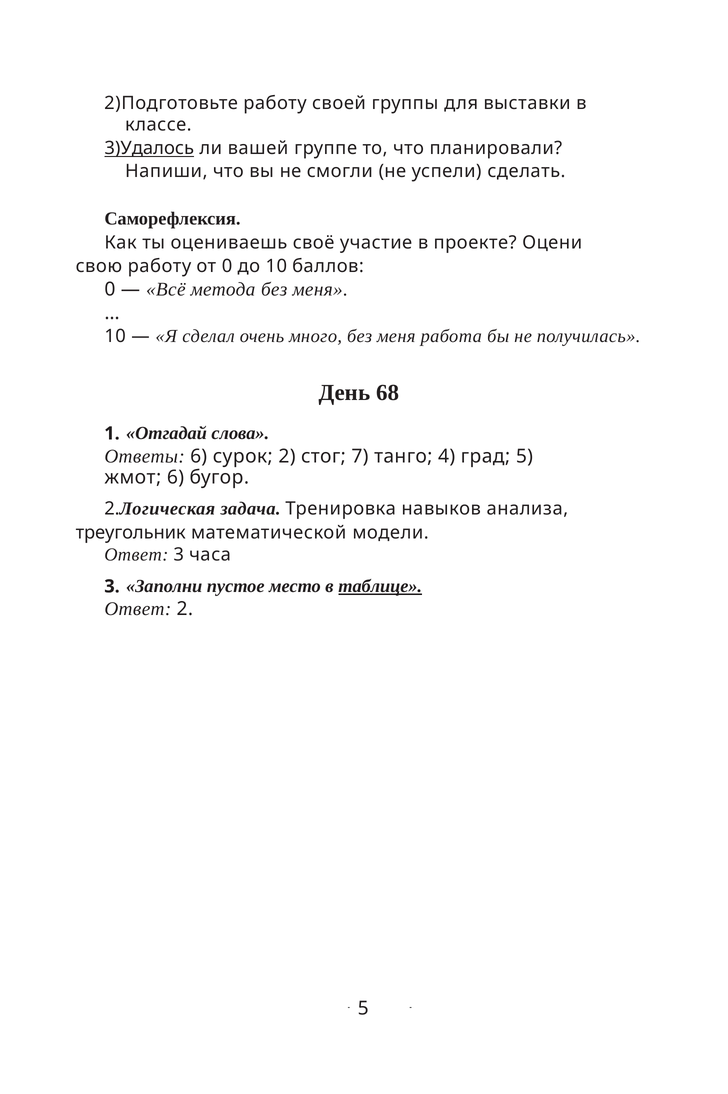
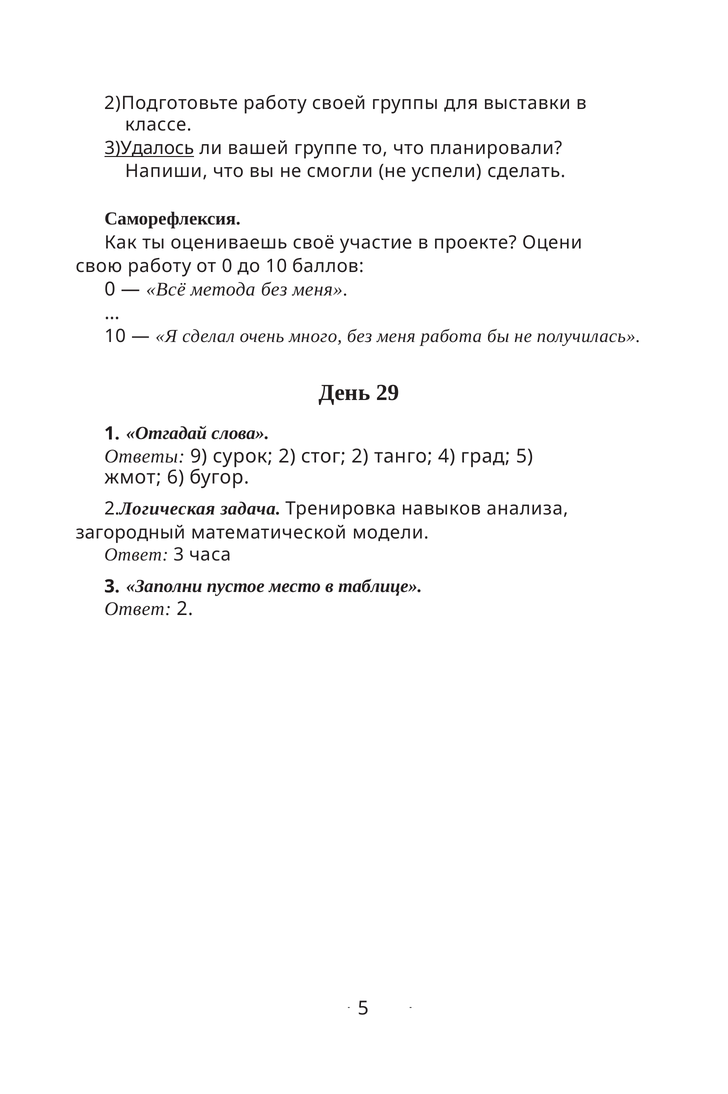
68: 68 -> 29 (388, 393)
Ответы 6: 6 -> 9 (199, 456)
стог 7: 7 -> 2 (360, 456)
треугольник: треугольник -> загородный (131, 532)
таблице underline: present -> none (380, 586)
